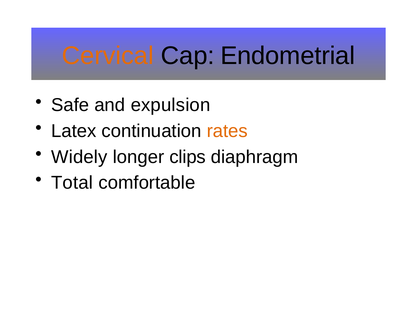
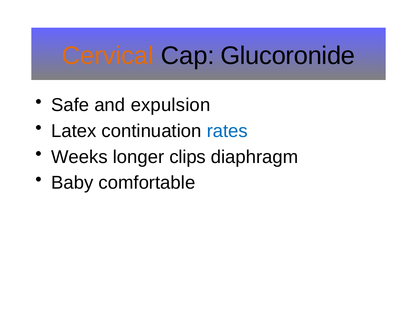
Endometrial: Endometrial -> Glucoronide (288, 56)
rates colour: orange -> blue (227, 131)
Widely: Widely -> Weeks (79, 157)
Total: Total -> Baby (72, 183)
